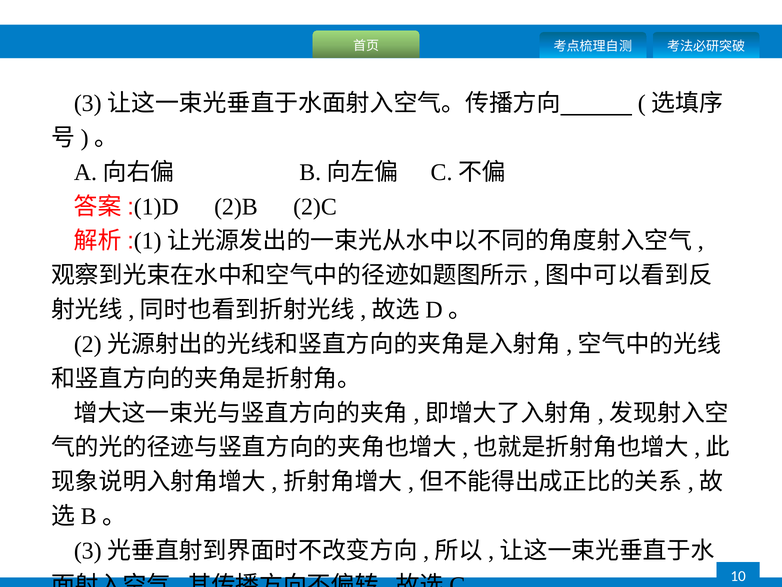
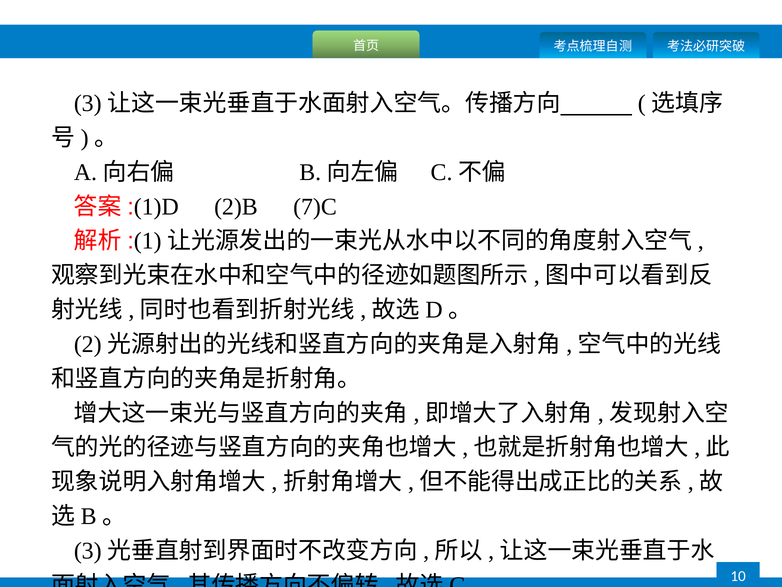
2)C: 2)C -> 7)C (315, 206)
